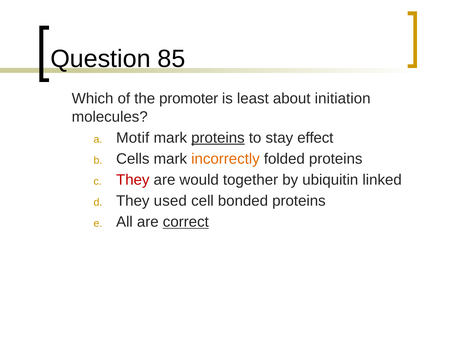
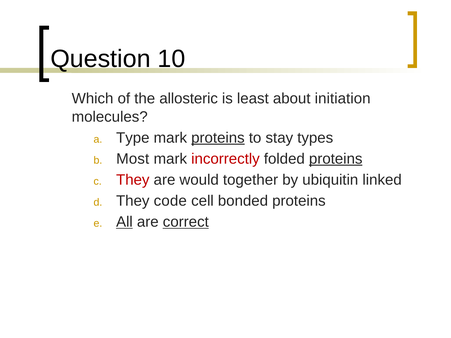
85: 85 -> 10 (172, 59)
promoter: promoter -> allosteric (189, 99)
Motif: Motif -> Type (133, 138)
effect: effect -> types (315, 138)
Cells: Cells -> Most (133, 159)
incorrectly colour: orange -> red (225, 159)
proteins underline: none -> present (336, 159)
used: used -> code (170, 201)
All underline: none -> present (124, 222)
